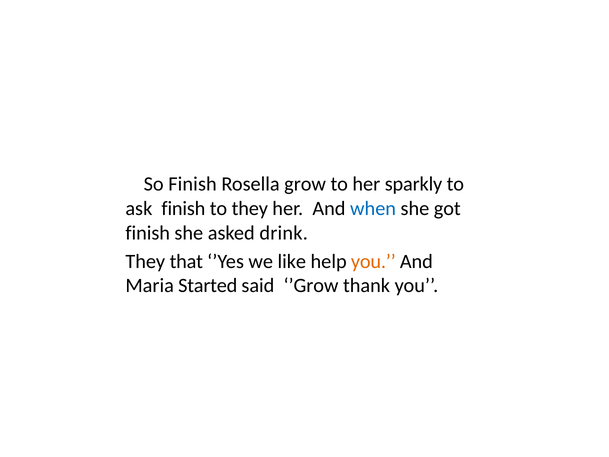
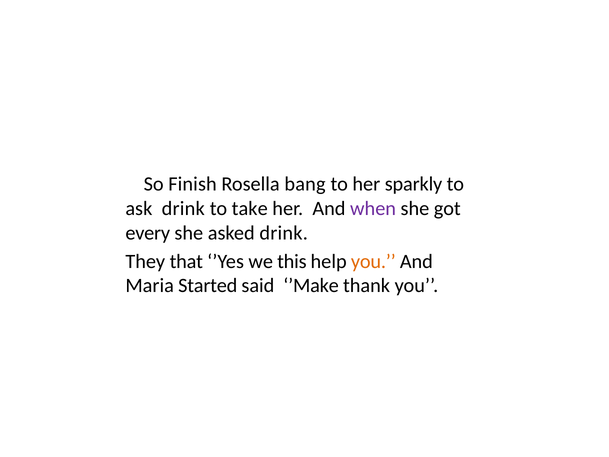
grow: grow -> bang (305, 184)
ask finish: finish -> drink (183, 208)
to they: they -> take (250, 208)
when colour: blue -> purple (373, 208)
finish: finish -> every (148, 233)
like: like -> this (292, 261)
’Grow: ’Grow -> ’Make (311, 286)
